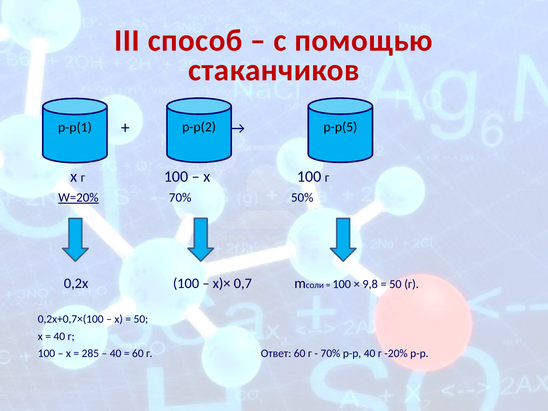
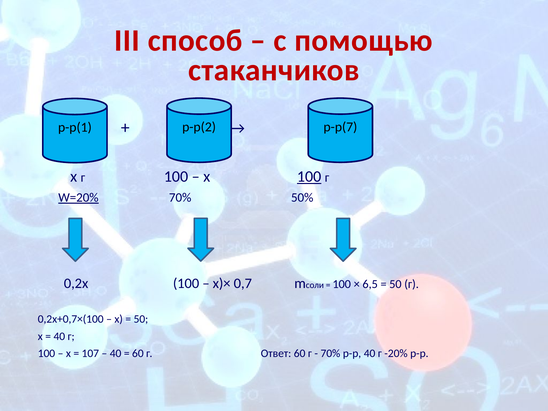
р-р(5: р-р(5 -> р-р(7 (340, 127)
100 underline: none -> present (309, 177)
9,8: 9,8 -> 6,5 (370, 284)
285: 285 -> 107 (90, 354)
